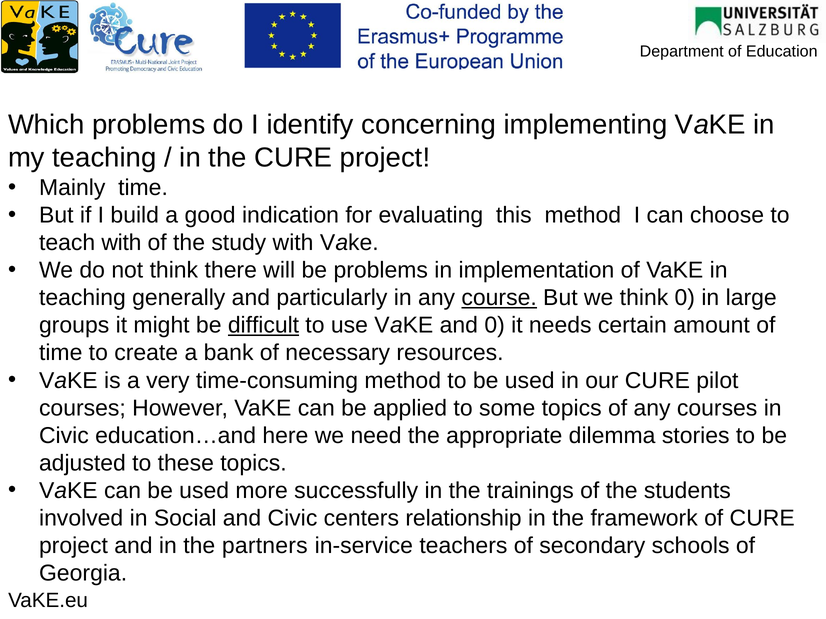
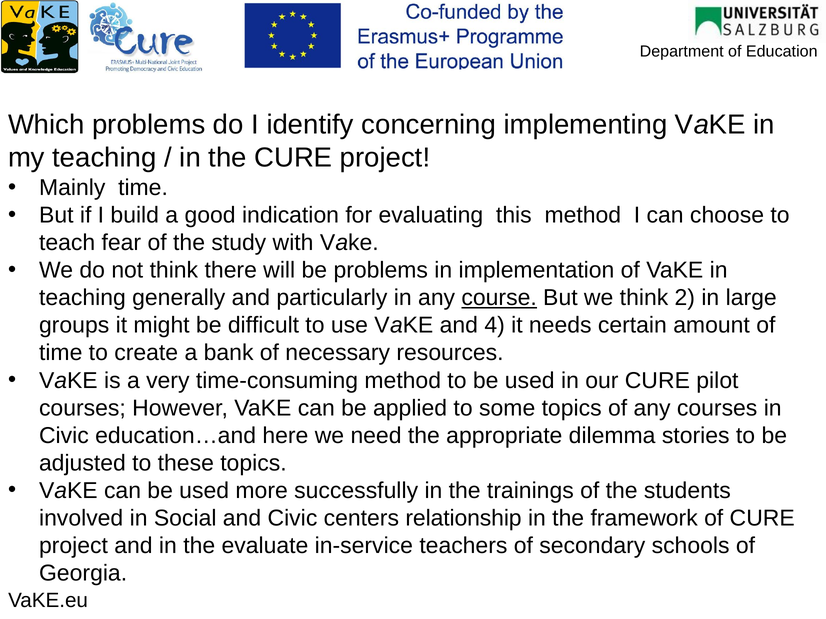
teach with: with -> fear (121, 243)
think 0: 0 -> 2 (685, 298)
difficult underline: present -> none (263, 326)
and 0: 0 -> 4 (495, 326)
partners: partners -> evaluate (265, 546)
